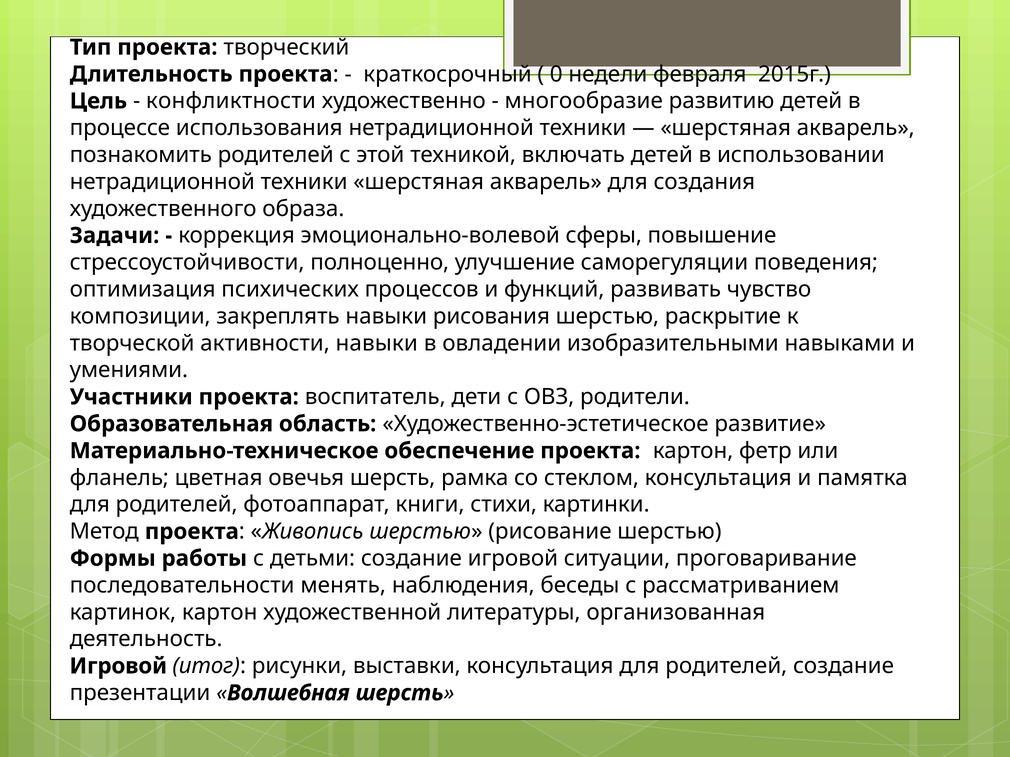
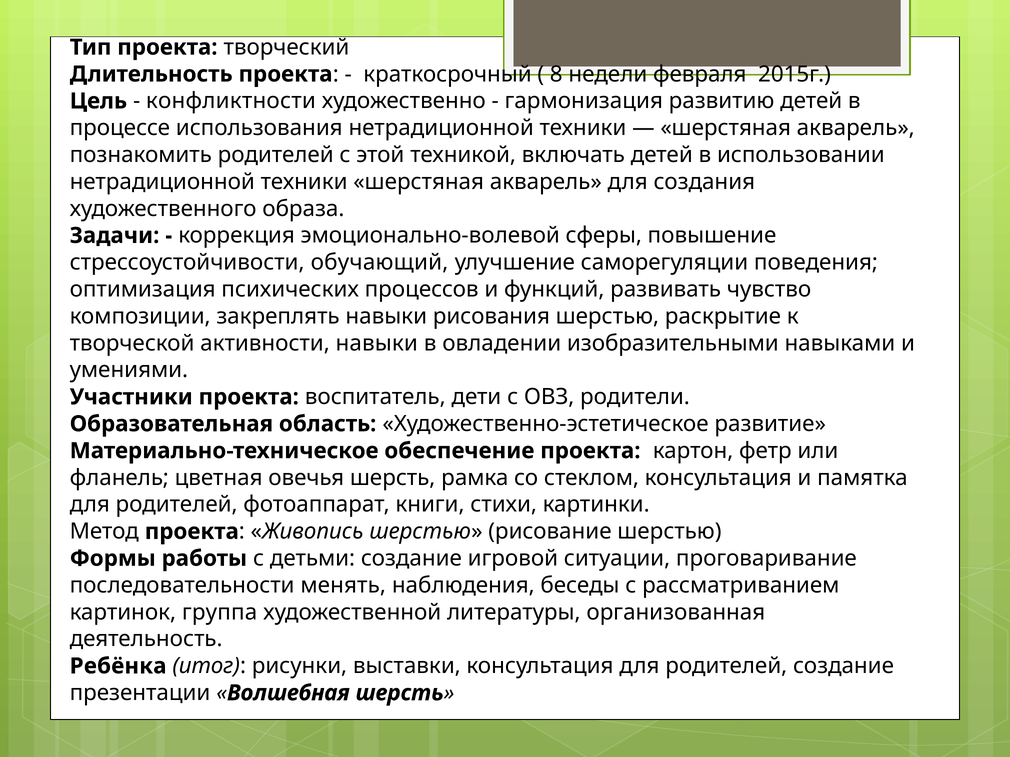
0: 0 -> 8 (556, 74)
многообразие: многообразие -> гармонизация (584, 101)
полноценно: полноценно -> обучающий (380, 263)
картинок картон: картон -> группа (220, 613)
Игровой: Игровой -> Ребёнка (118, 666)
